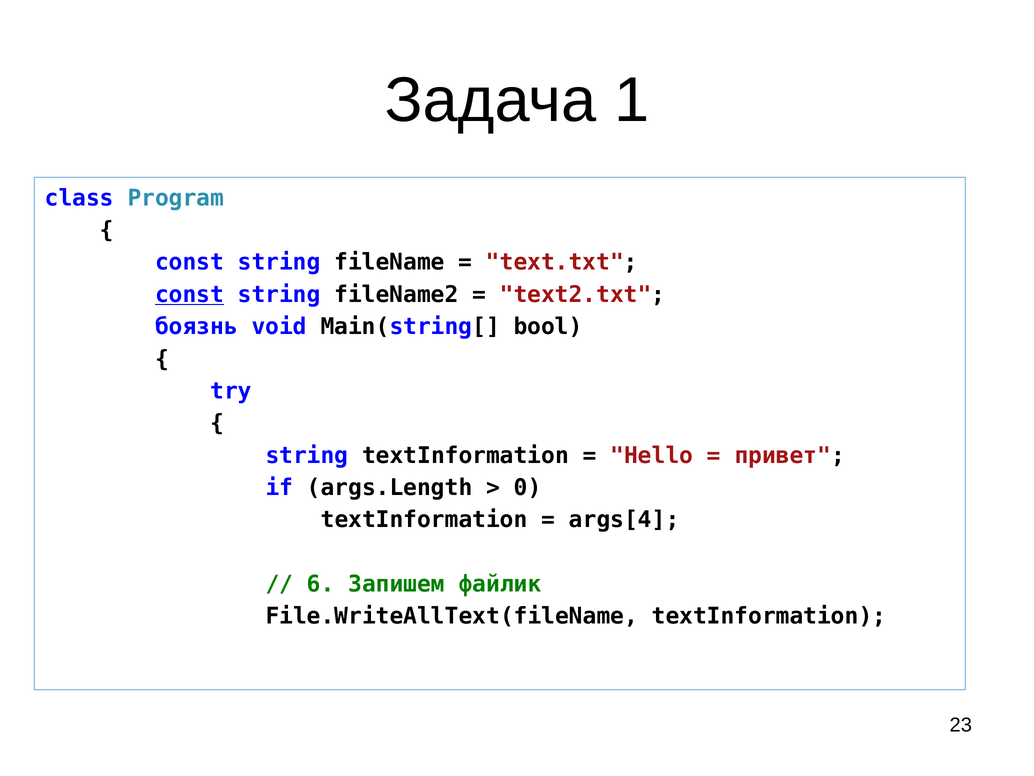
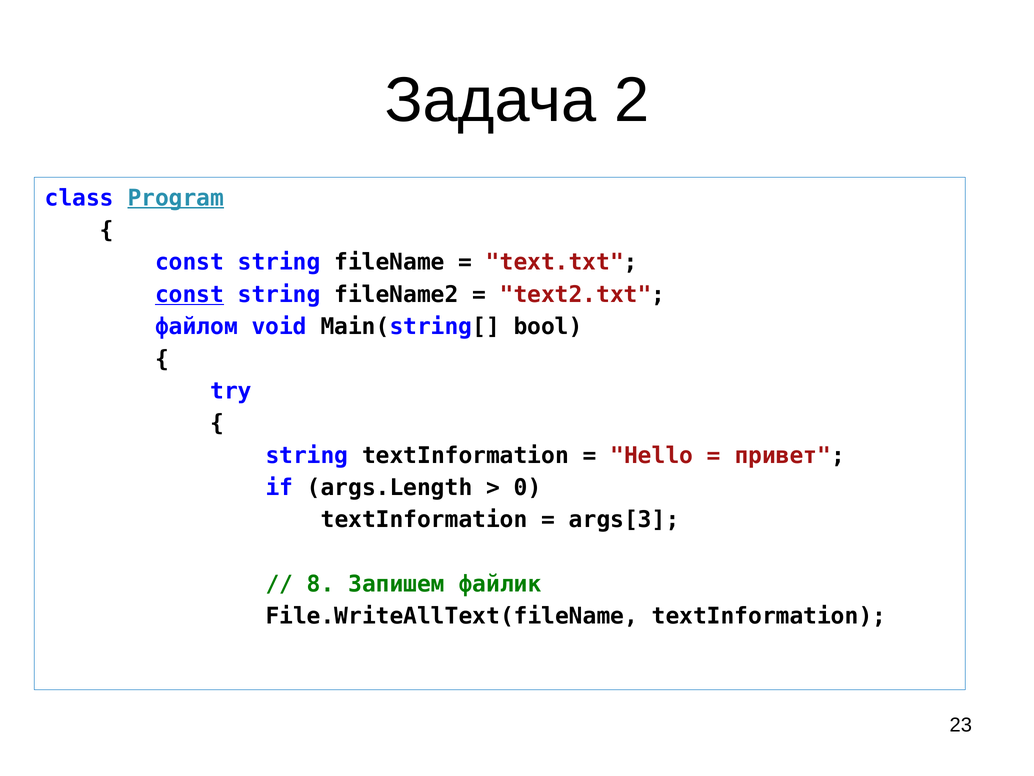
1: 1 -> 2 (632, 100)
Program underline: none -> present (176, 198)
боязнь: боязнь -> файлом (196, 327)
args[4: args[4 -> args[3 (624, 520)
6: 6 -> 8 (321, 584)
